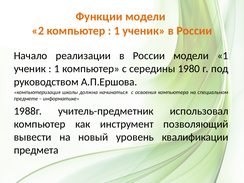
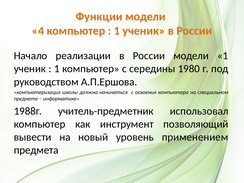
2: 2 -> 4 (38, 31)
квалификации: квалификации -> применением (195, 137)
